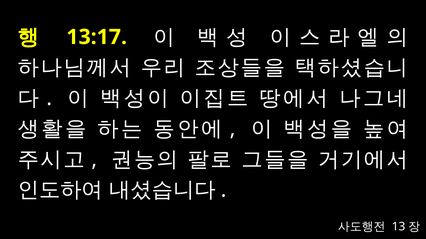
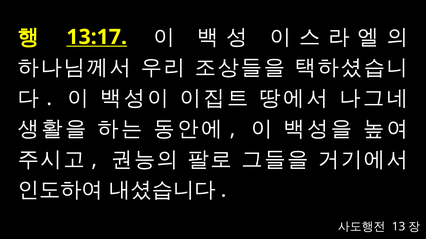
13:17 underline: none -> present (97, 37)
